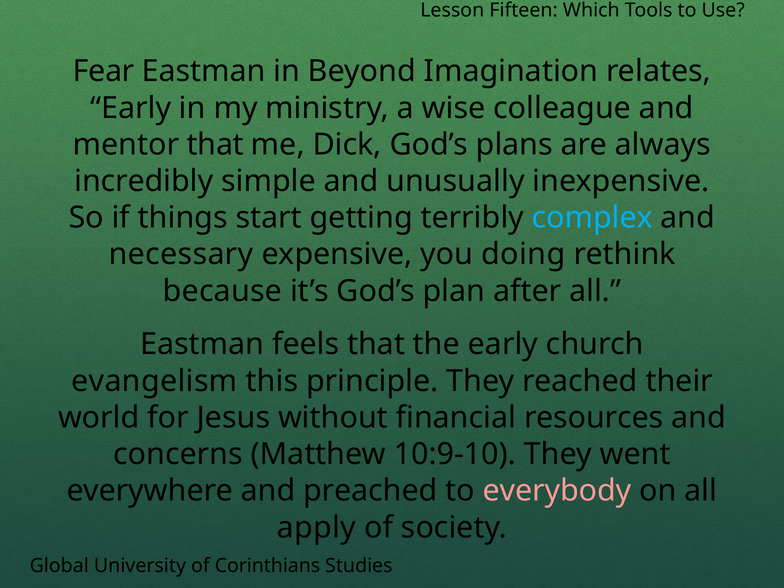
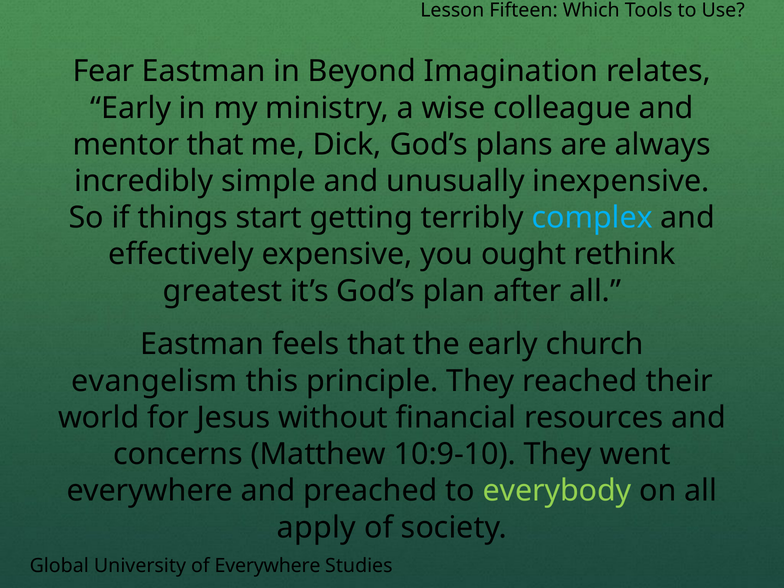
necessary: necessary -> effectively (181, 254)
doing: doing -> ought (524, 254)
because: because -> greatest (223, 291)
everybody colour: pink -> light green (557, 491)
of Corinthians: Corinthians -> Everywhere (268, 566)
